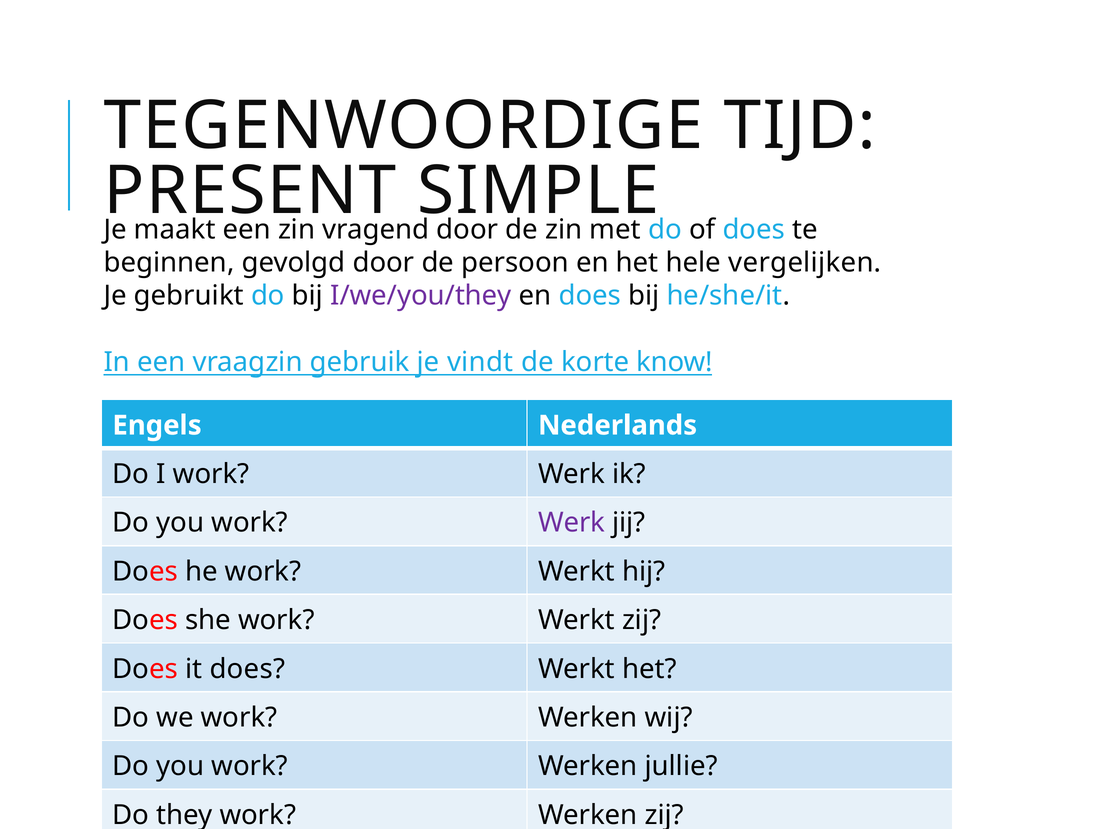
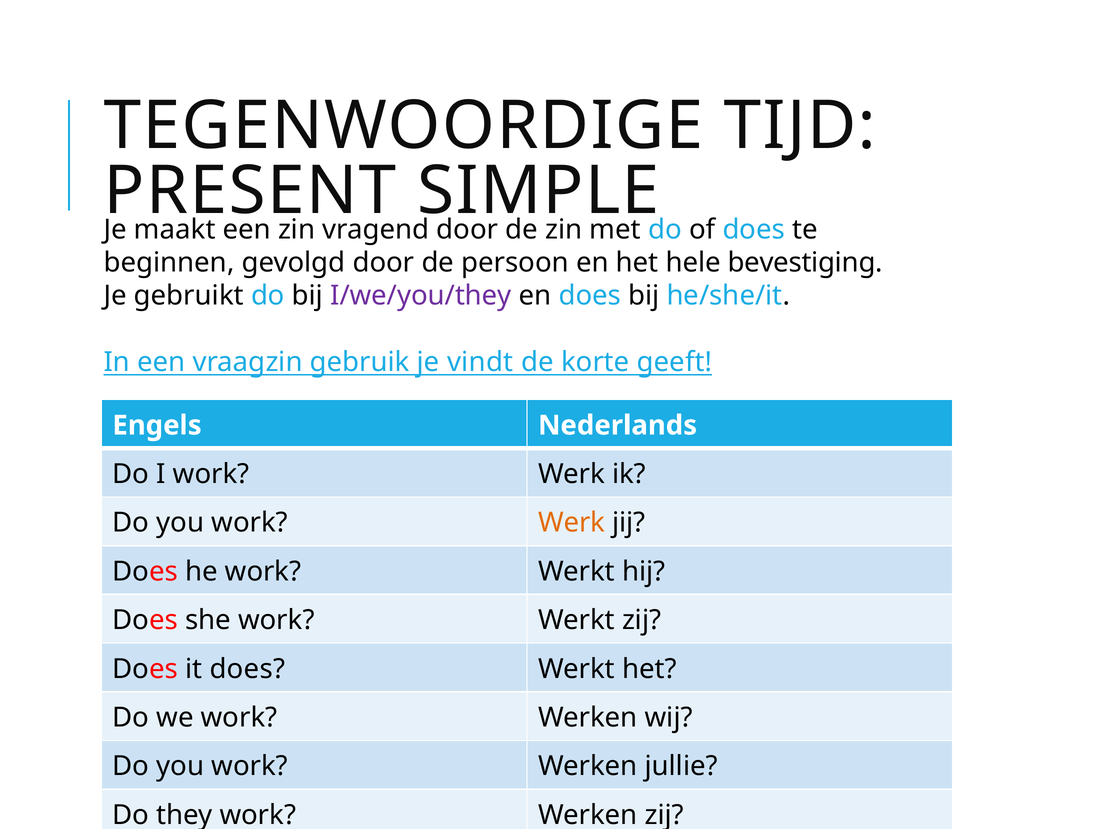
vergelijken: vergelijken -> bevestiging (805, 263)
know: know -> geeft (674, 362)
Werk colour: purple -> orange (572, 523)
